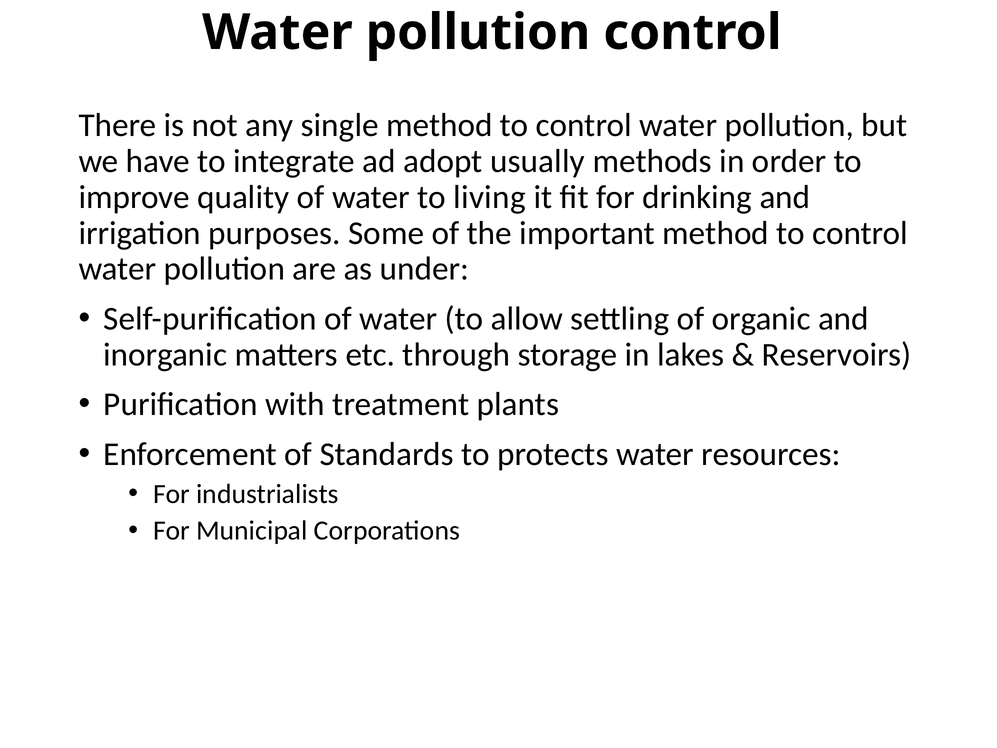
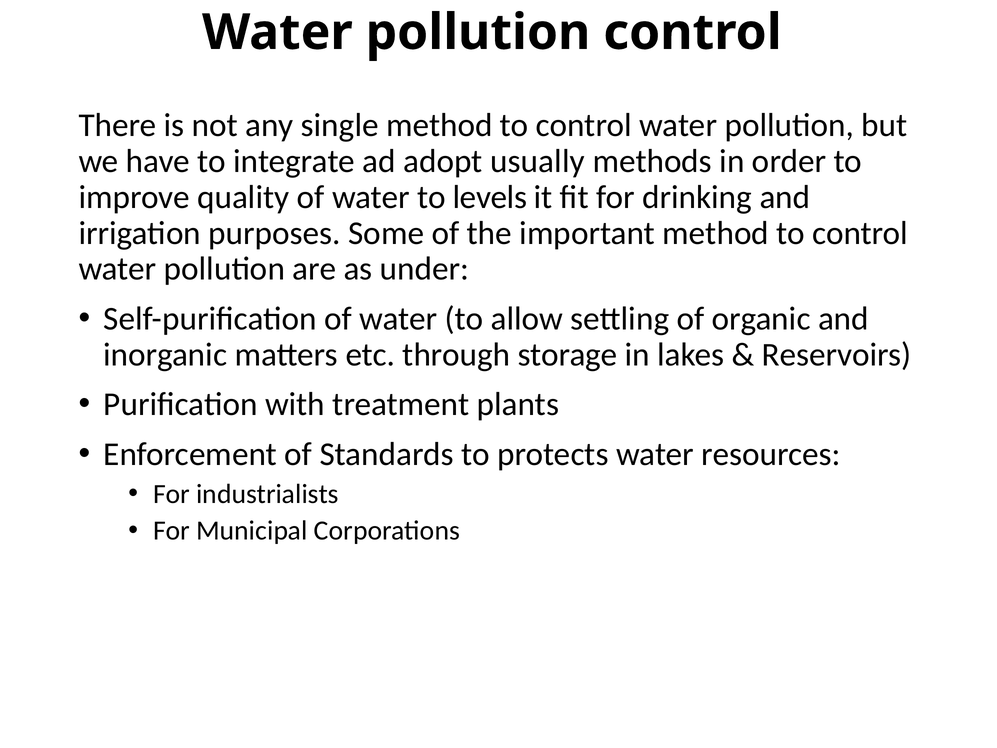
living: living -> levels (490, 197)
